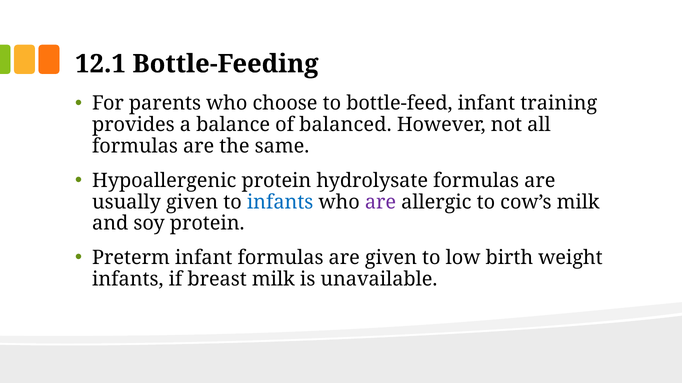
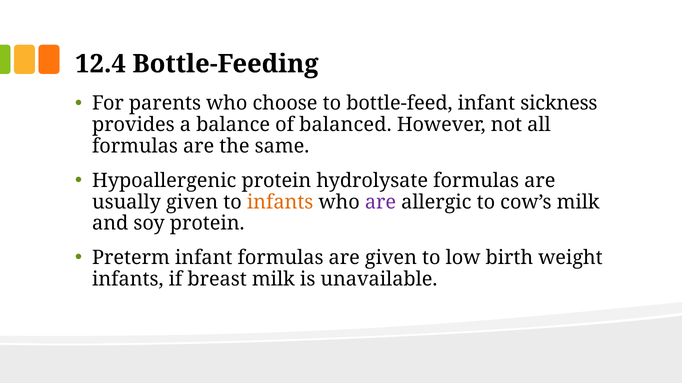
12.1: 12.1 -> 12.4 (100, 64)
training: training -> sickness (559, 104)
infants colour: blue -> orange (280, 202)
